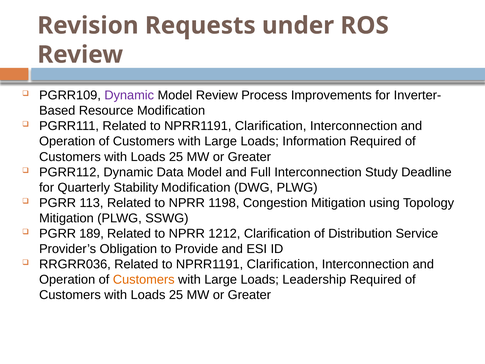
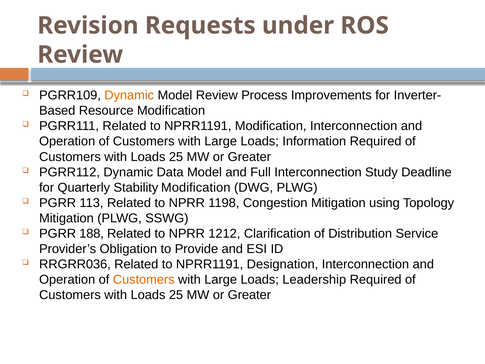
Dynamic colour: purple -> orange (129, 95)
Clarification: Clarification -> Modification (271, 126)
189: 189 -> 188 (92, 233)
Clarification: Clarification -> Designation (283, 264)
